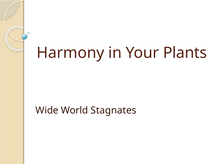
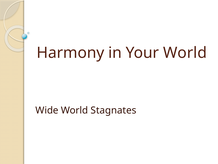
Your Plants: Plants -> World (185, 53)
